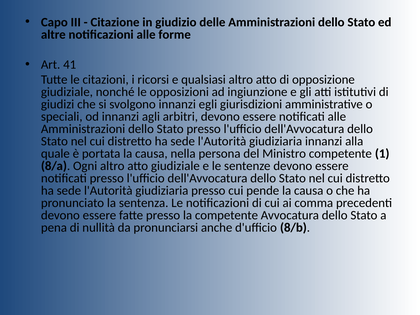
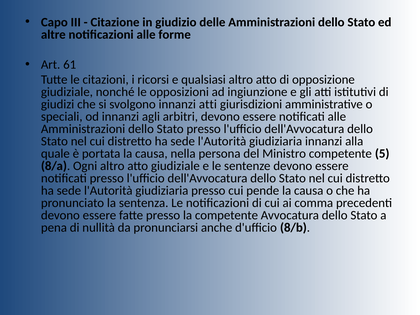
41: 41 -> 61 (70, 65)
innanzi egli: egli -> atti (208, 104)
1: 1 -> 5 (382, 154)
